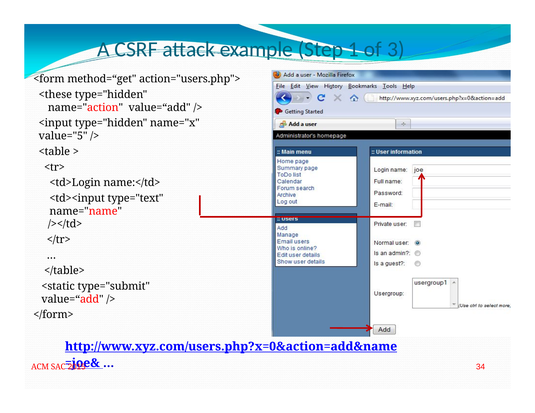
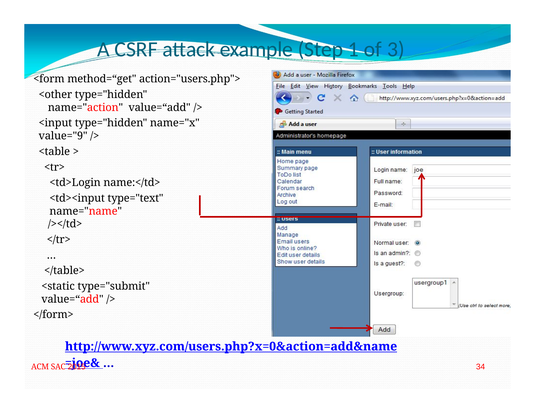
<these: <these -> <other (55, 95)
value="5: value="5 -> value="9 (63, 136)
